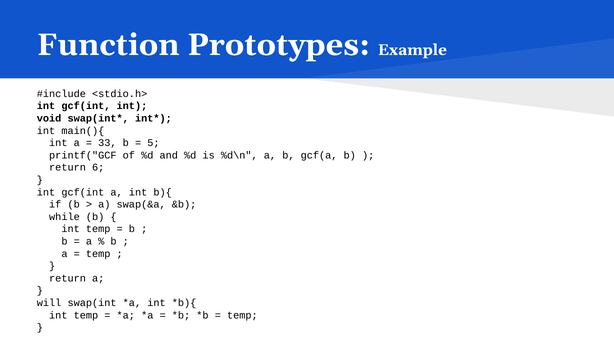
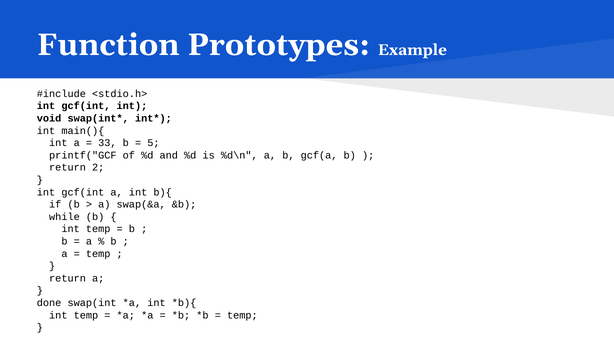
6: 6 -> 2 (98, 167)
will: will -> done (49, 302)
